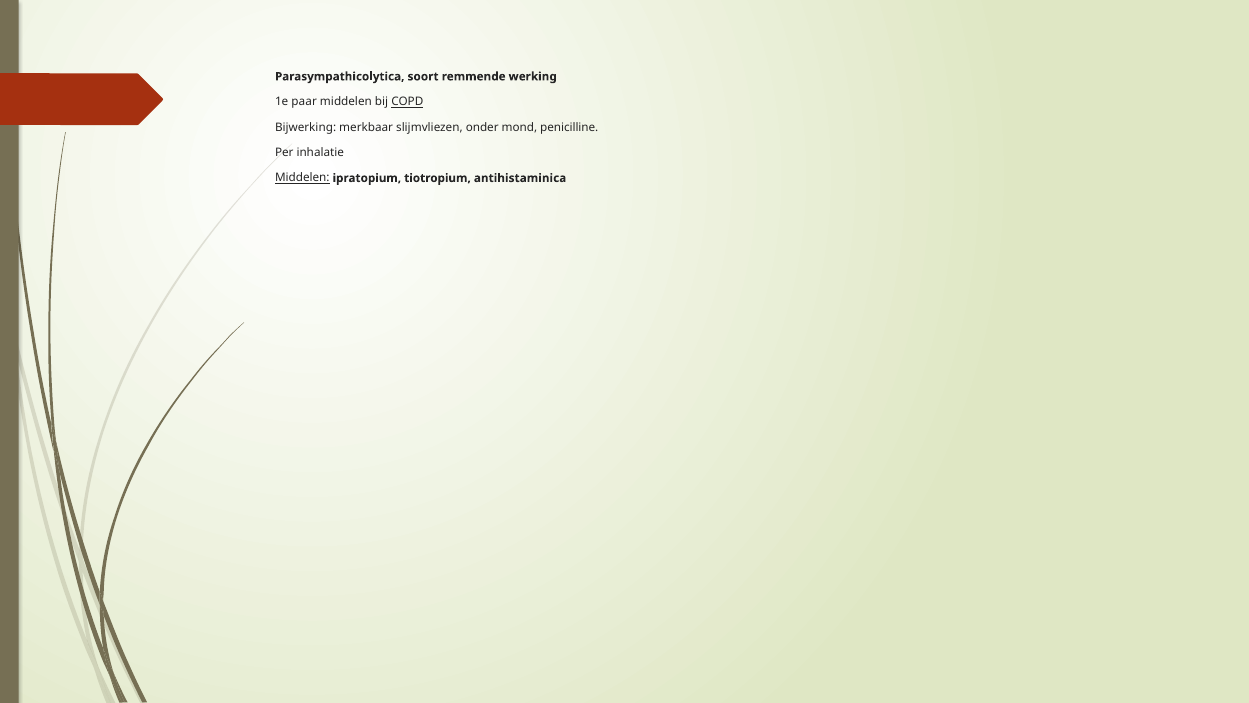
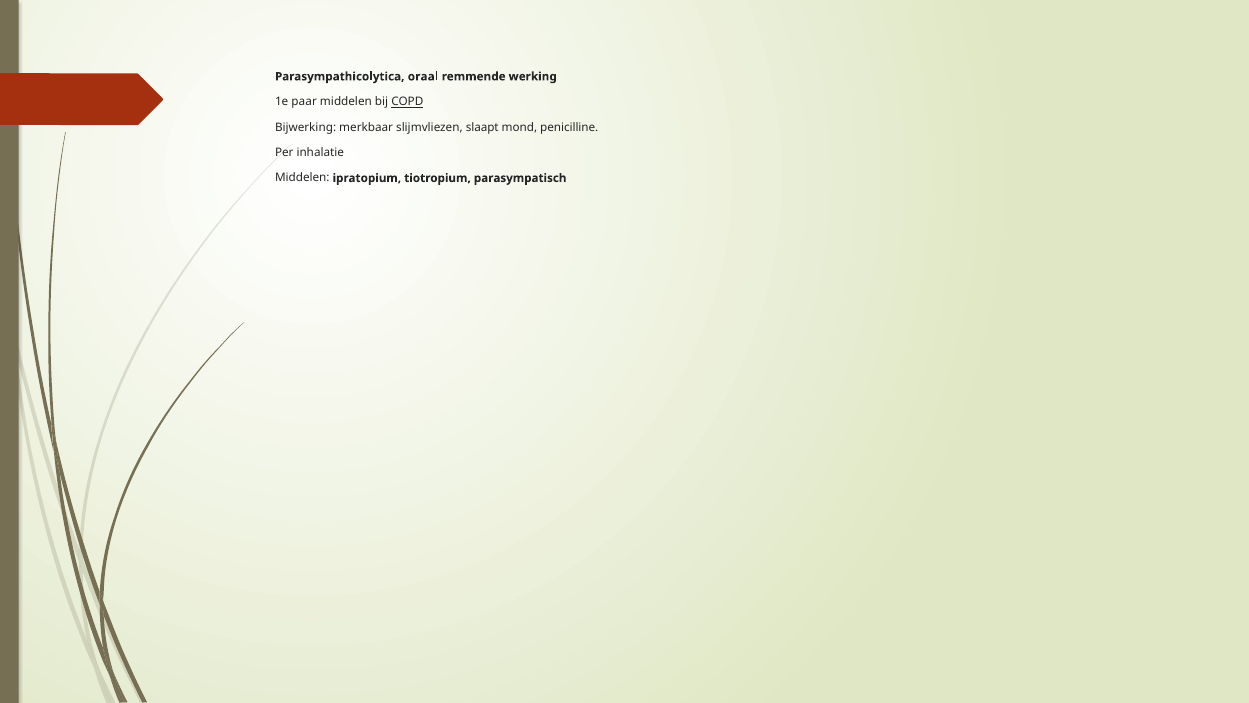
soort: soort -> oraal (423, 76)
onder: onder -> slaapt (482, 127)
Middelen underline: present -> none (302, 178)
antihistaminica: antihistaminica -> parasympatisch (520, 178)
